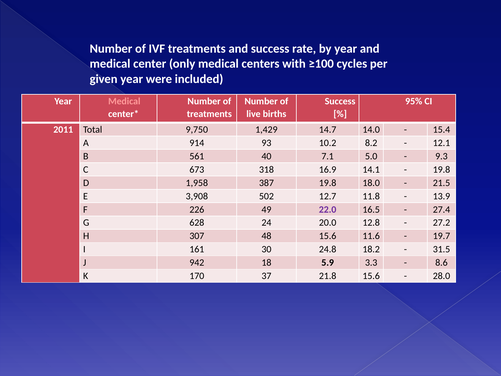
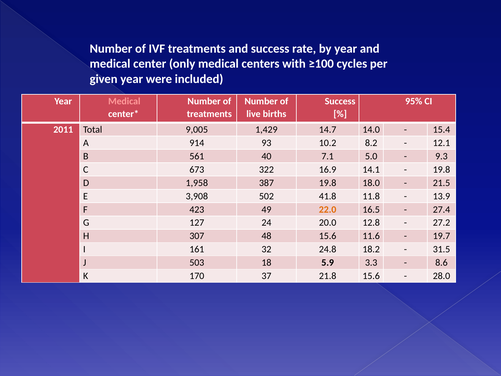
9,750: 9,750 -> 9,005 (197, 129)
318: 318 -> 322 (266, 169)
12.7: 12.7 -> 41.8 (328, 196)
226: 226 -> 423 (197, 209)
22.0 colour: purple -> orange (328, 209)
628: 628 -> 127 (197, 223)
30: 30 -> 32 (266, 249)
942: 942 -> 503 (197, 263)
